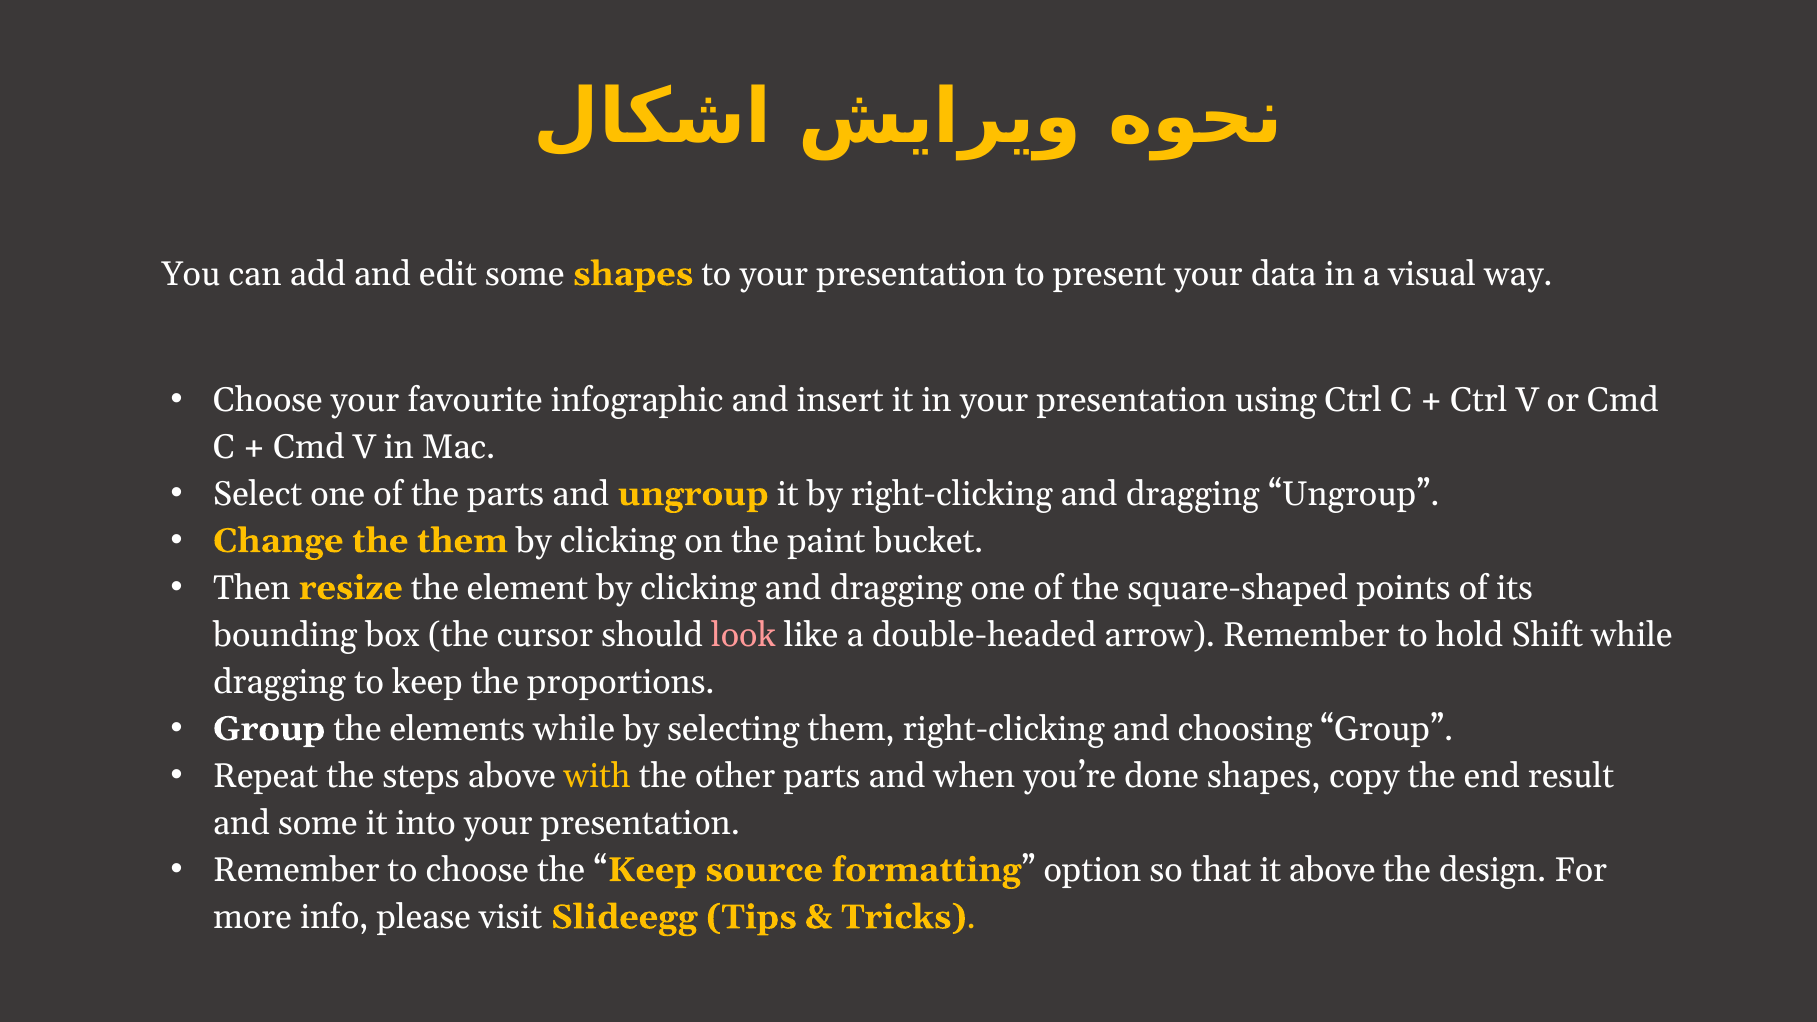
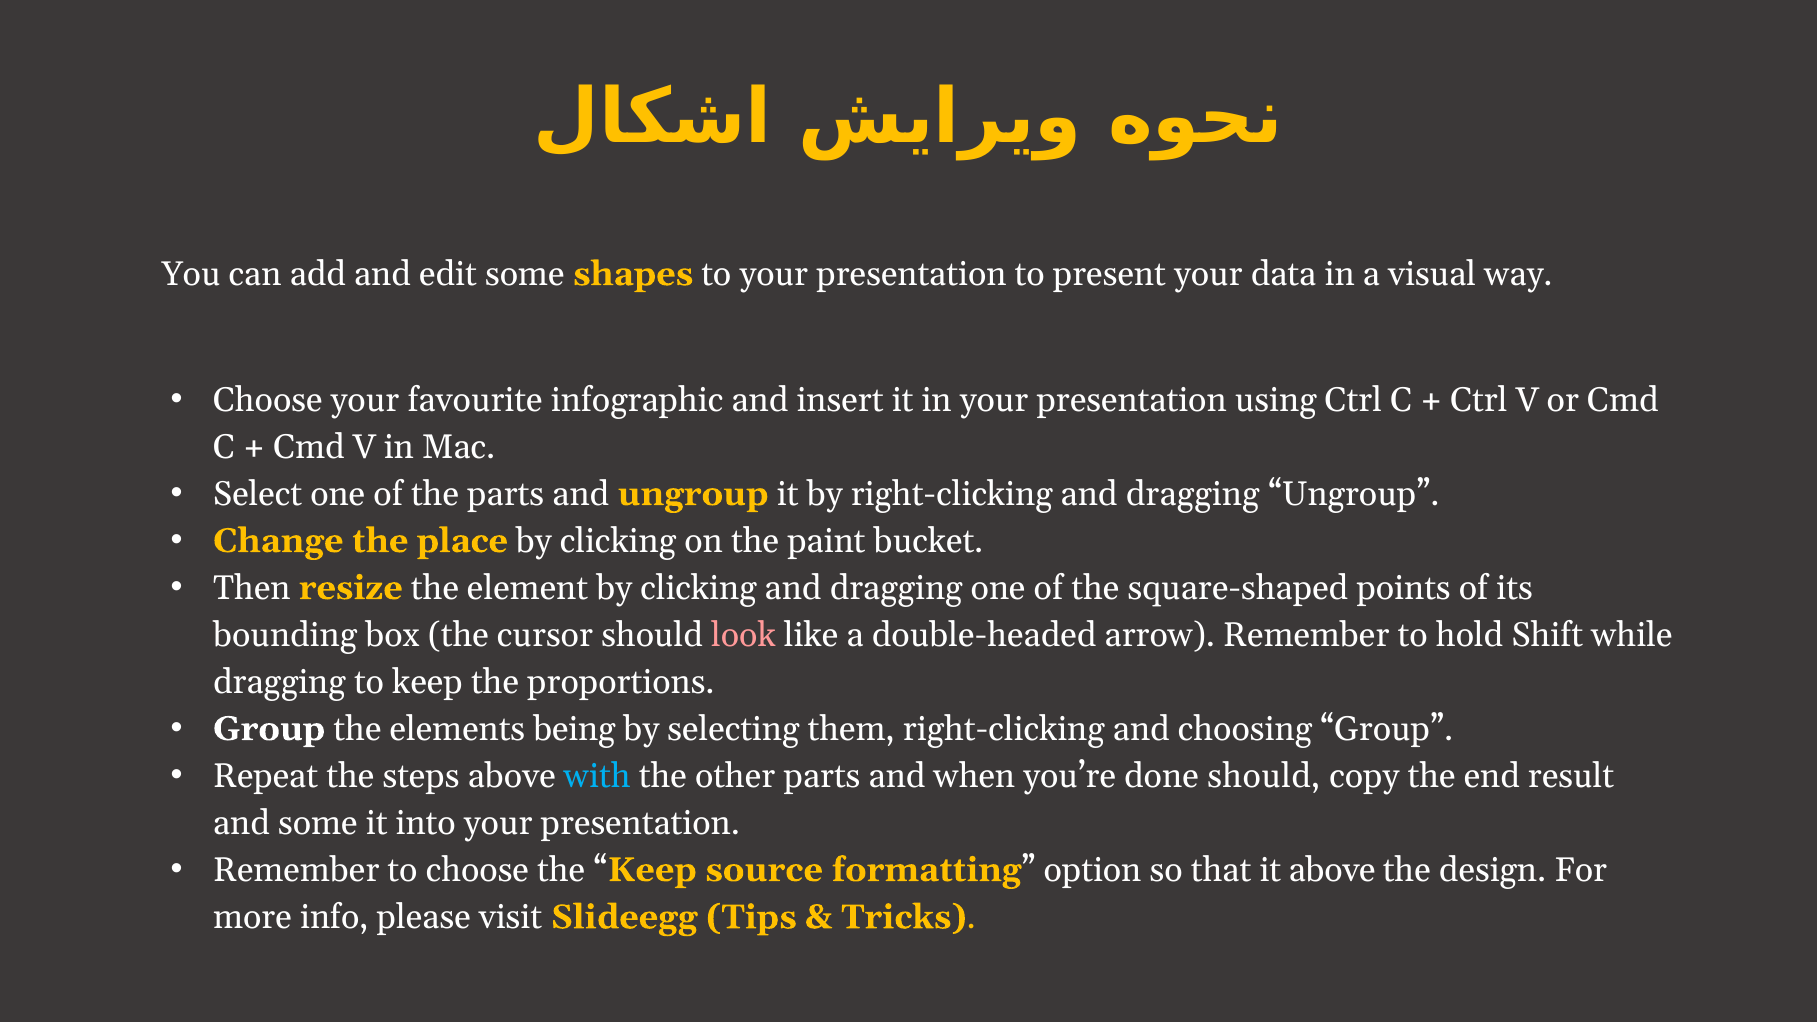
the them: them -> place (462, 541)
elements while: while -> being (574, 729)
with colour: yellow -> light blue (597, 776)
done shapes: shapes -> should (1264, 776)
